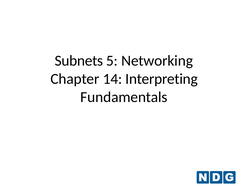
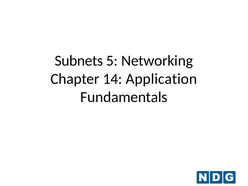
Interpreting: Interpreting -> Application (161, 79)
